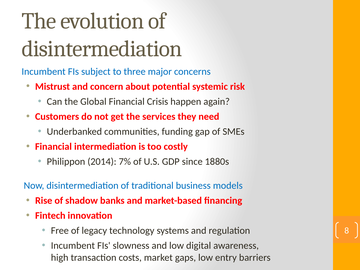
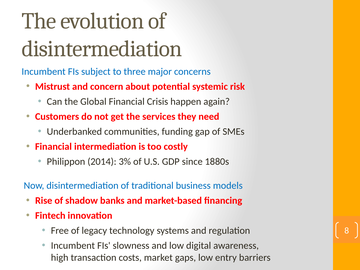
7%: 7% -> 3% (125, 162)
